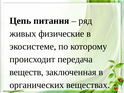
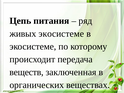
живых физические: физические -> экосистеме (61, 34)
